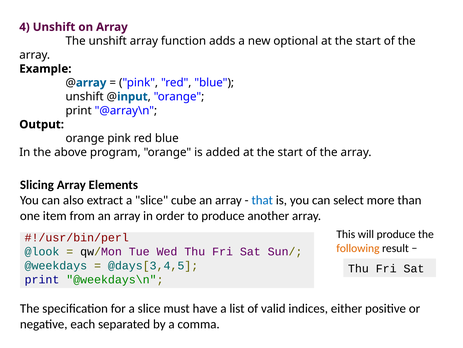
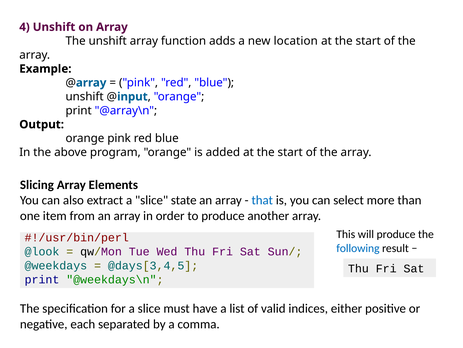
optional: optional -> location (296, 41)
cube: cube -> state (184, 200)
following colour: orange -> blue (358, 248)
